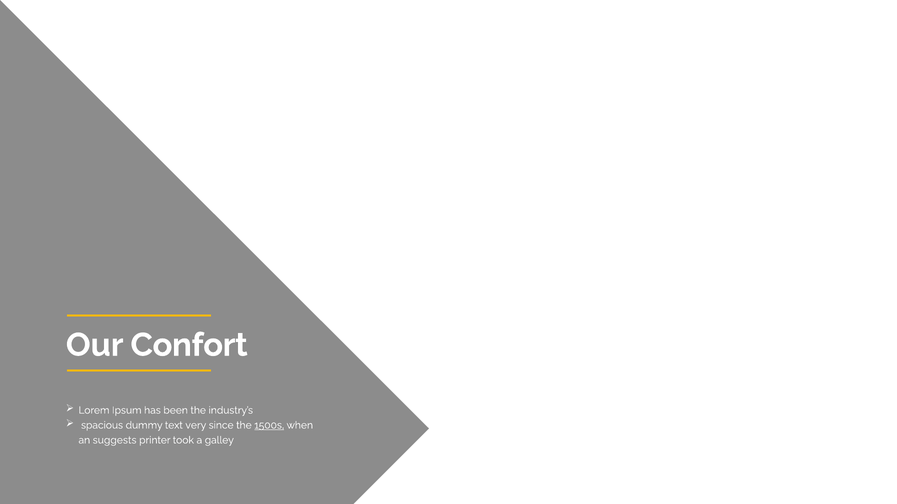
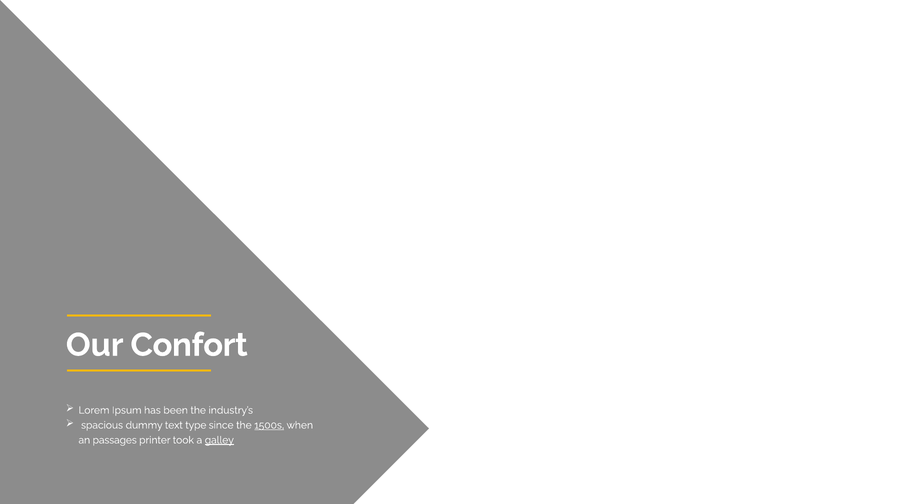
very: very -> type (196, 426)
suggests: suggests -> passages (115, 441)
galley underline: none -> present (219, 441)
